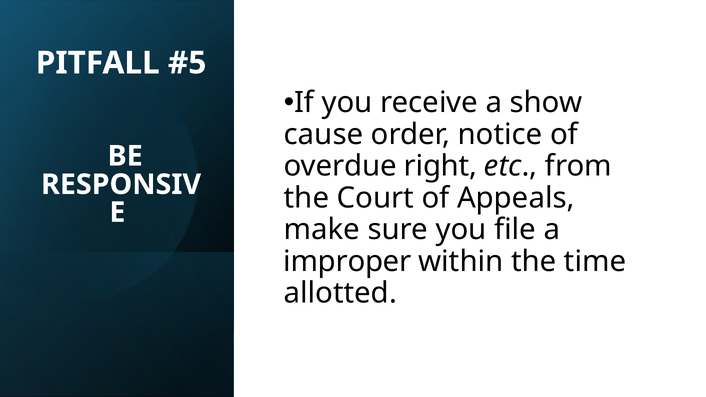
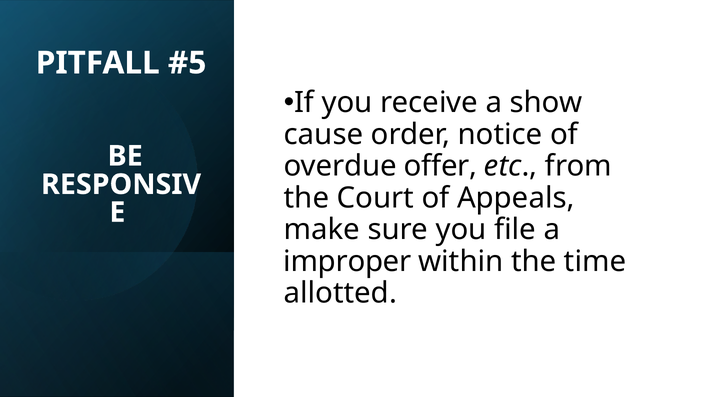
right: right -> offer (441, 166)
